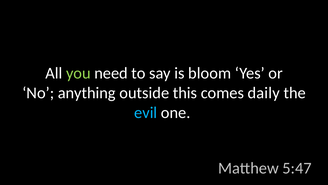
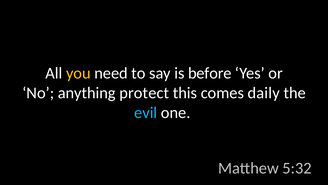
you colour: light green -> yellow (78, 73)
bloom: bloom -> before (210, 73)
outside: outside -> protect (144, 93)
5:47: 5:47 -> 5:32 (297, 168)
